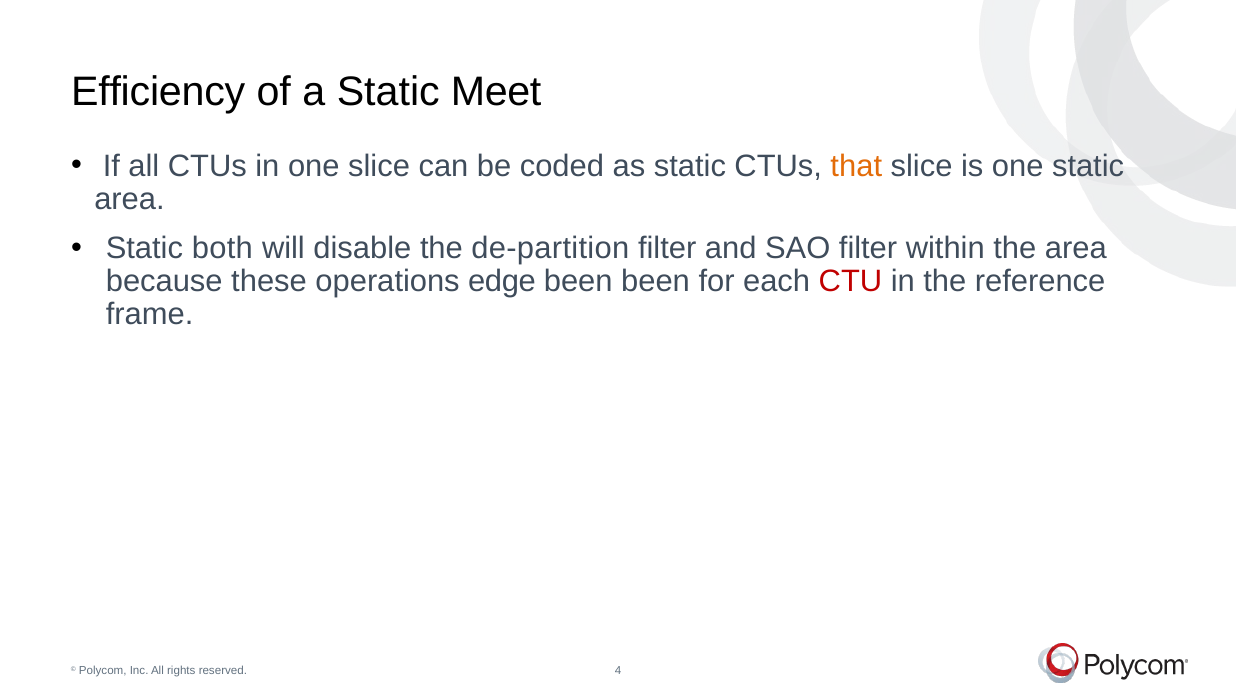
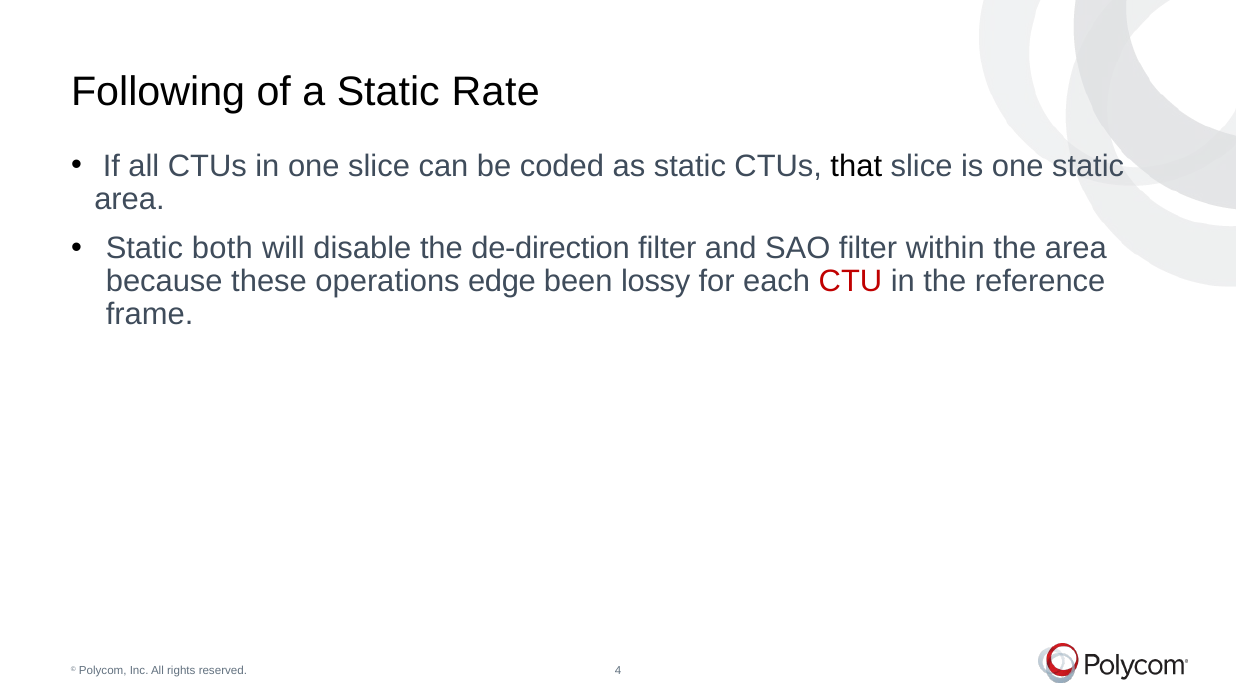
Efficiency: Efficiency -> Following (158, 92)
Meet: Meet -> Rate (496, 92)
that colour: orange -> black (856, 166)
de-partition: de-partition -> de-direction (551, 248)
been been: been -> lossy (656, 282)
